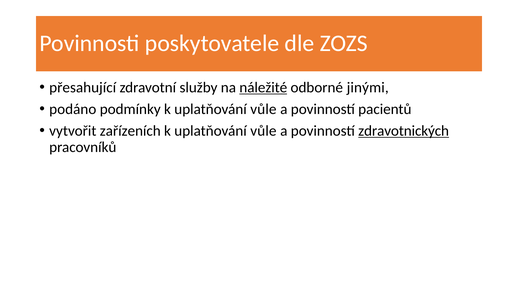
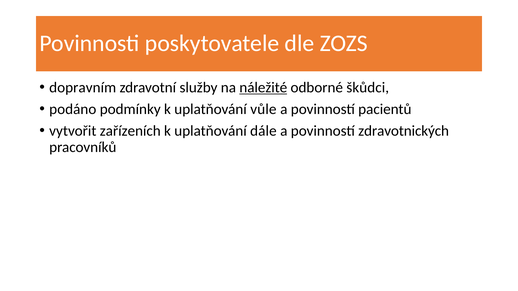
přesahující: přesahující -> dopravním (83, 88)
jinými: jinými -> škůdci (368, 88)
vůle: vůle -> dále (263, 131)
zdravotnických underline: present -> none (404, 131)
